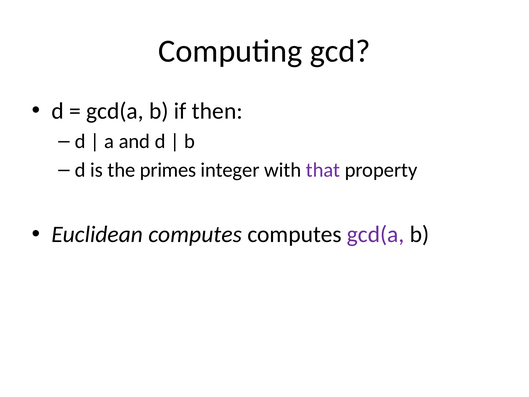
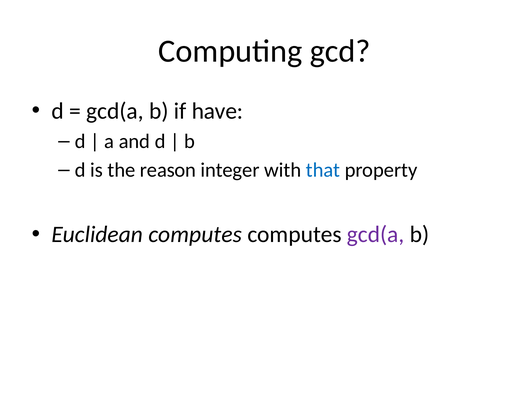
then: then -> have (217, 111)
primes: primes -> reason (168, 170)
that colour: purple -> blue (323, 170)
